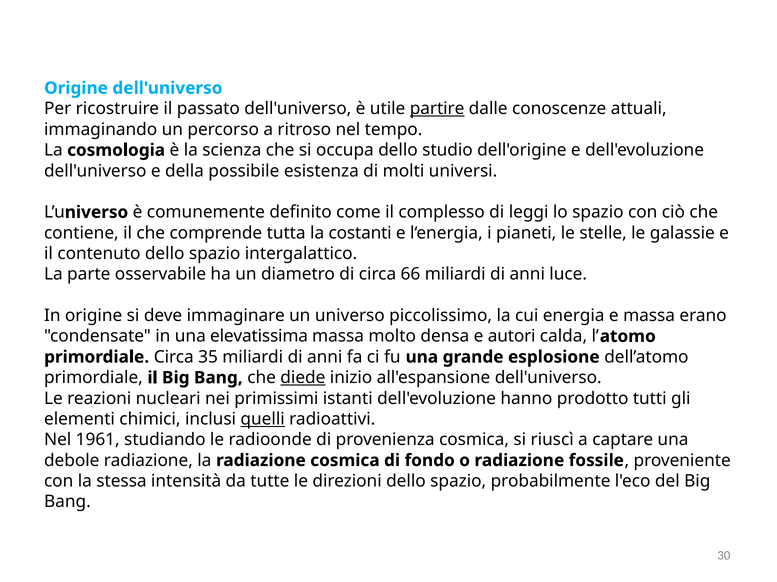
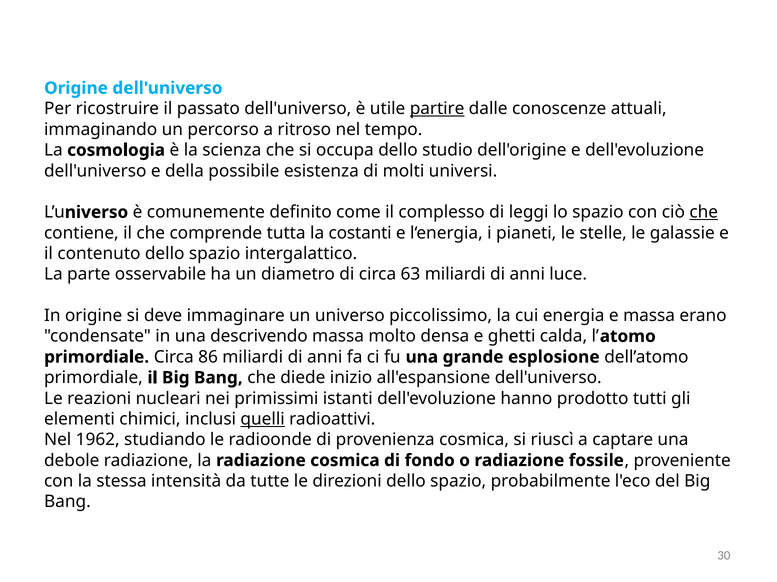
che underline: none -> present (704, 212)
66: 66 -> 63 (410, 275)
elevatissima: elevatissima -> descrivendo (259, 337)
autori: autori -> ghetti (512, 337)
35: 35 -> 86 (208, 357)
diede underline: present -> none (303, 378)
1961: 1961 -> 1962 (98, 440)
